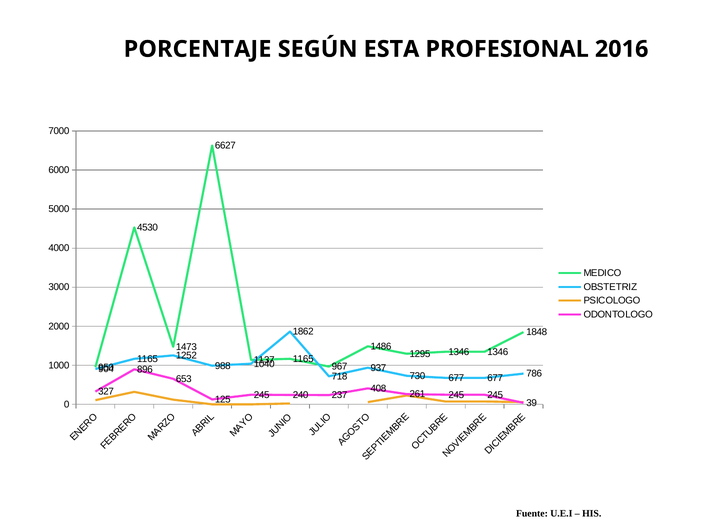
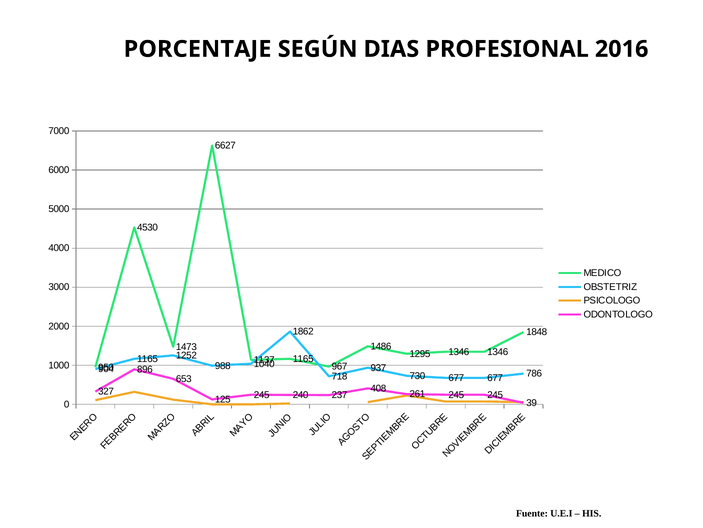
ESTA: ESTA -> DIAS (391, 49)
